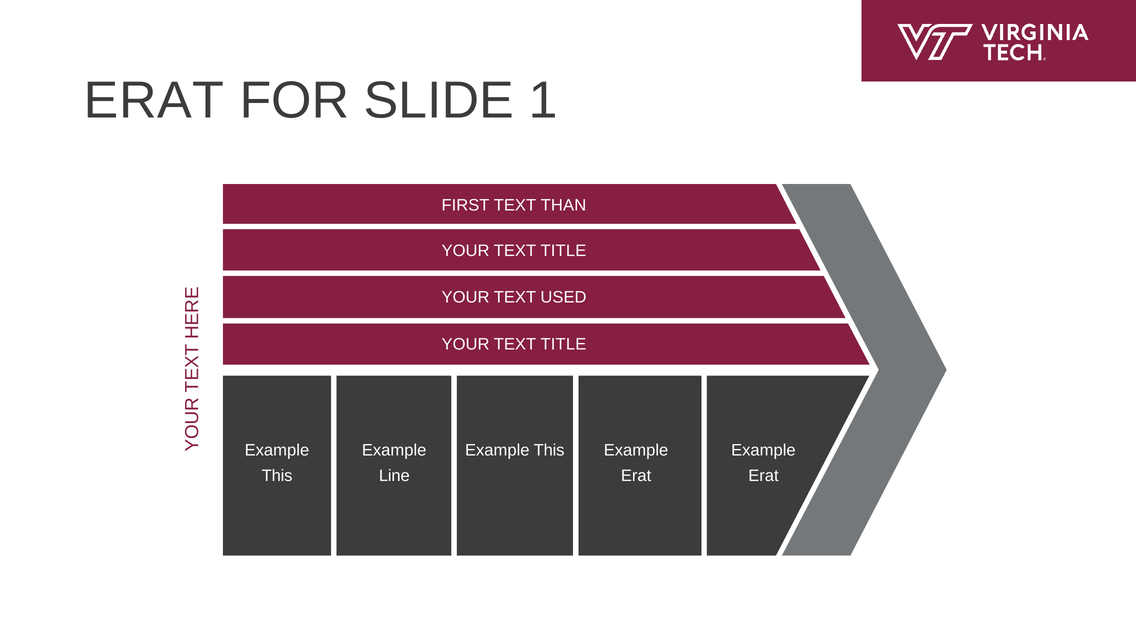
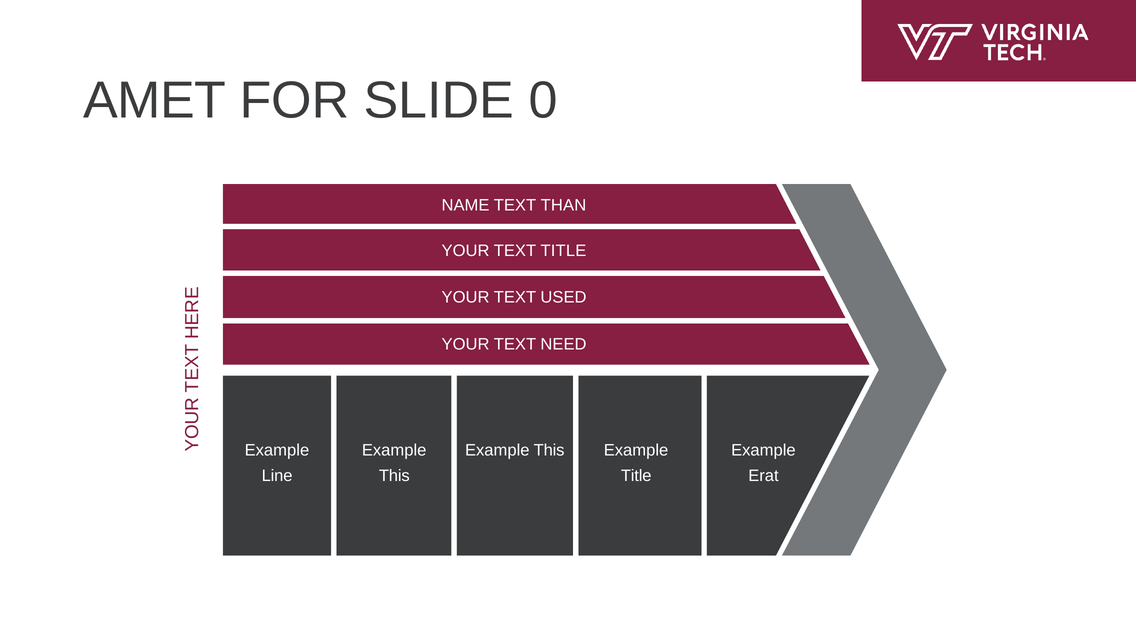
ERAT: ERAT -> AMET (155, 100)
1: 1 -> 0 (543, 100)
FIRST: FIRST -> NAME (466, 205)
TITLE: TITLE -> NEED (564, 344)
This: This -> Line (277, 476)
Line: Line -> This (394, 476)
Erat: Erat -> Title (636, 476)
